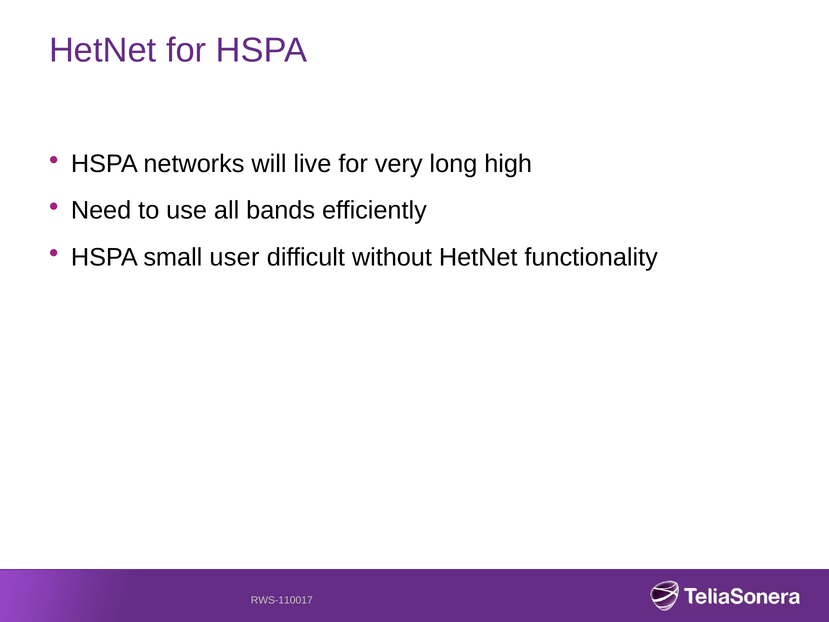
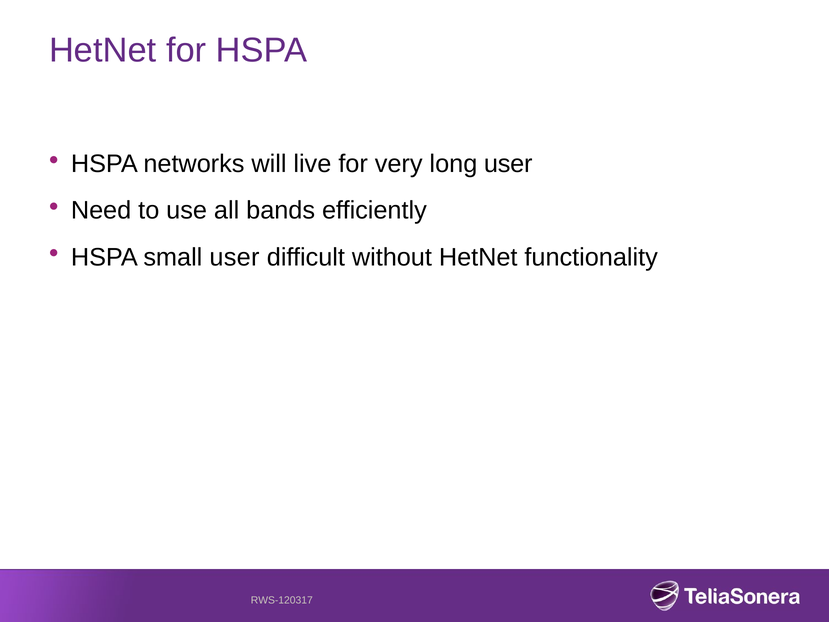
long high: high -> user (508, 164)
RWS-110017: RWS-110017 -> RWS-120317 (282, 600)
